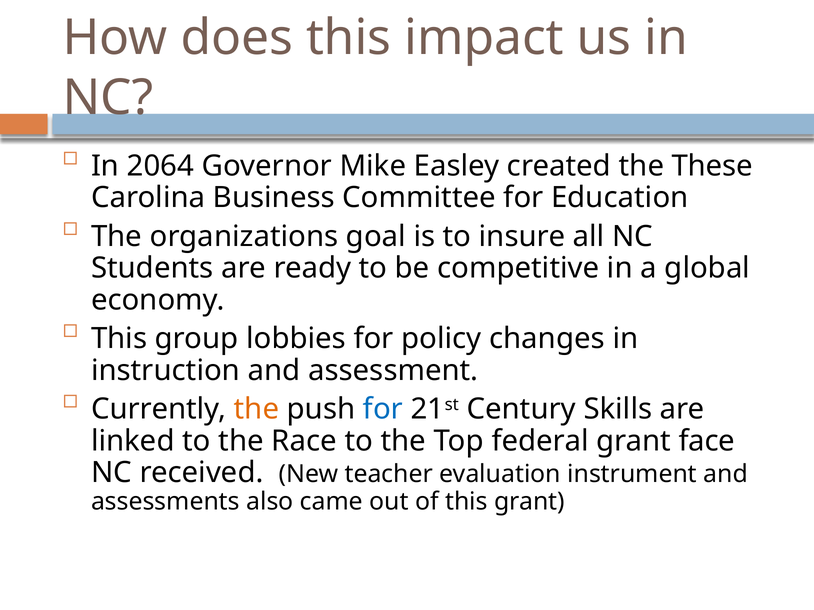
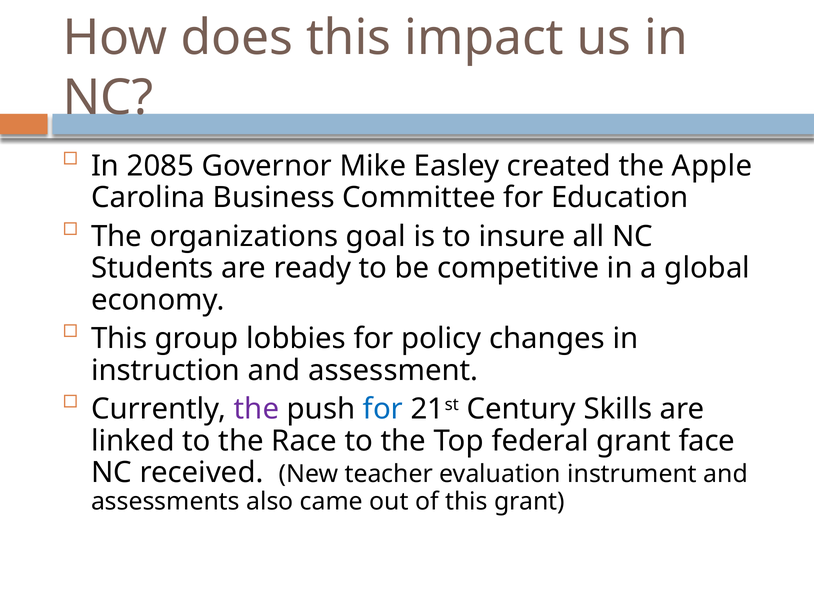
2064: 2064 -> 2085 (160, 166)
These: These -> Apple (712, 166)
the colour: orange -> purple (257, 410)
